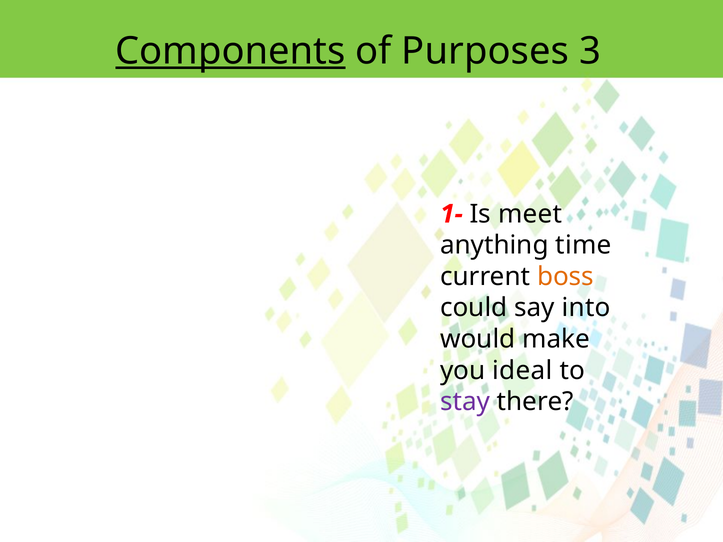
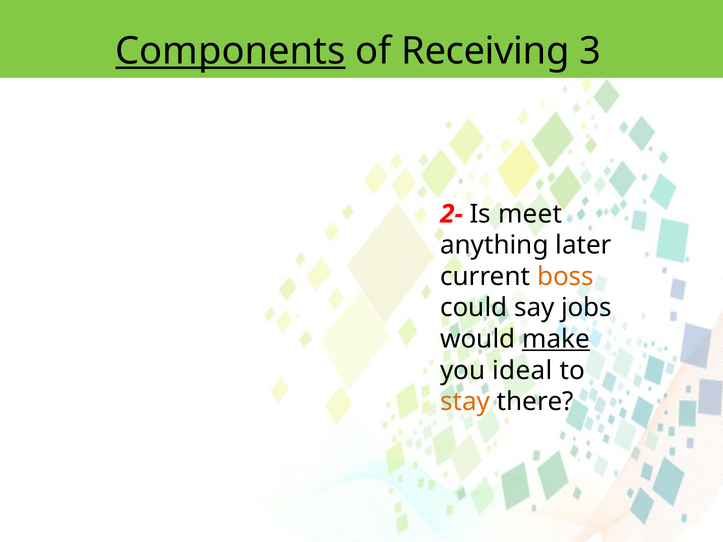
Purposes: Purposes -> Receiving (485, 51)
1-: 1- -> 2- (452, 214)
time: time -> later (584, 245)
into: into -> jobs (586, 308)
make underline: none -> present (556, 339)
stay colour: purple -> orange (465, 402)
